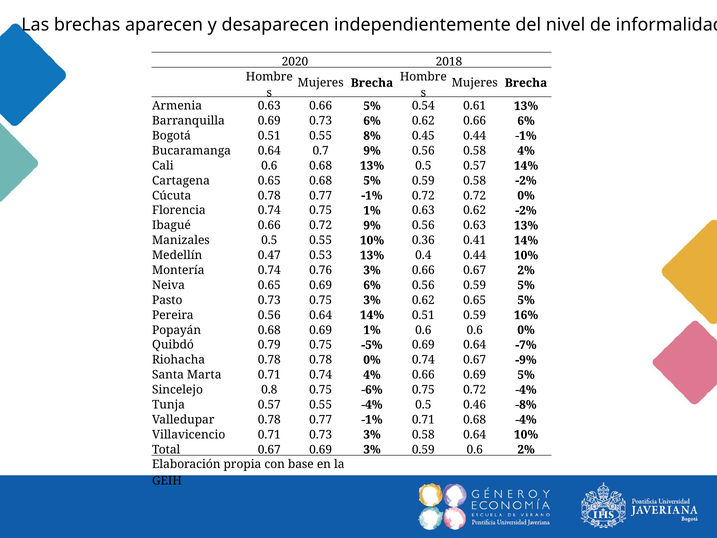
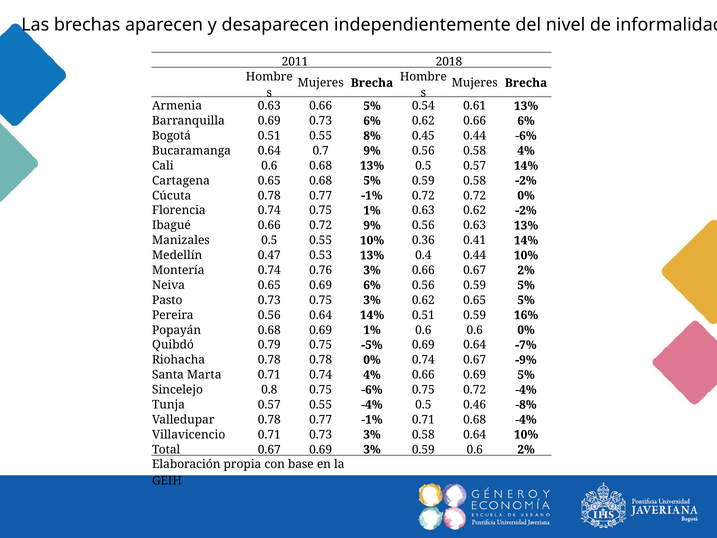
2020: 2020 -> 2011 (295, 62)
0.44 -1%: -1% -> -6% (526, 136)
